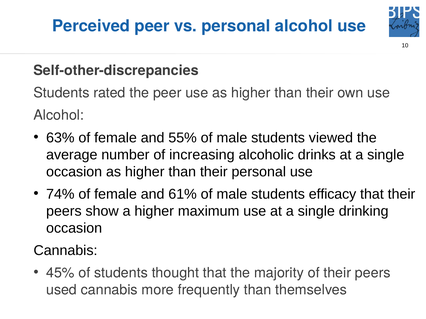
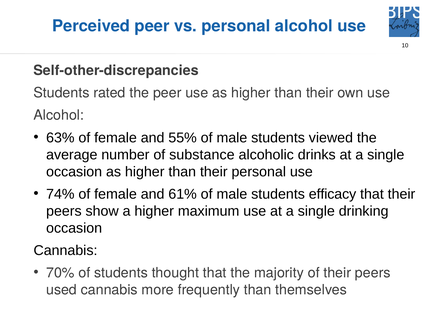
increasing: increasing -> substance (202, 155)
45%: 45% -> 70% (60, 273)
